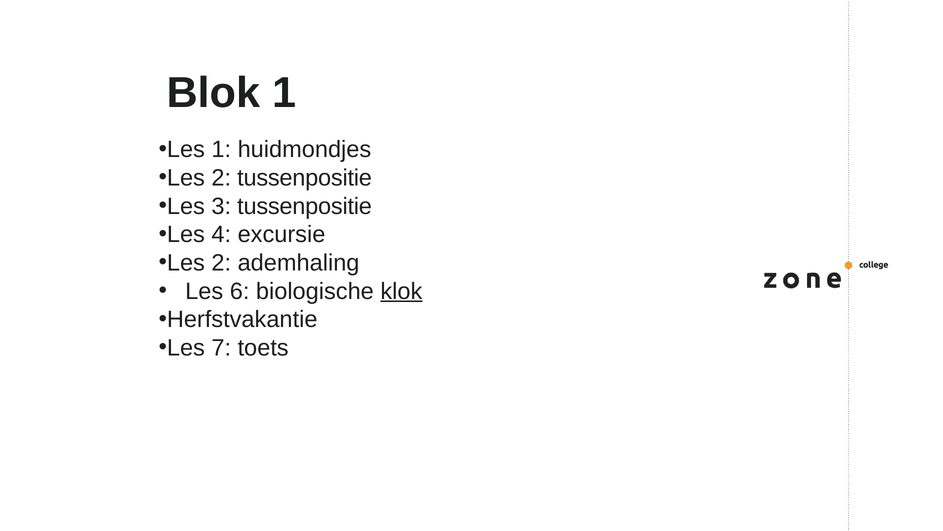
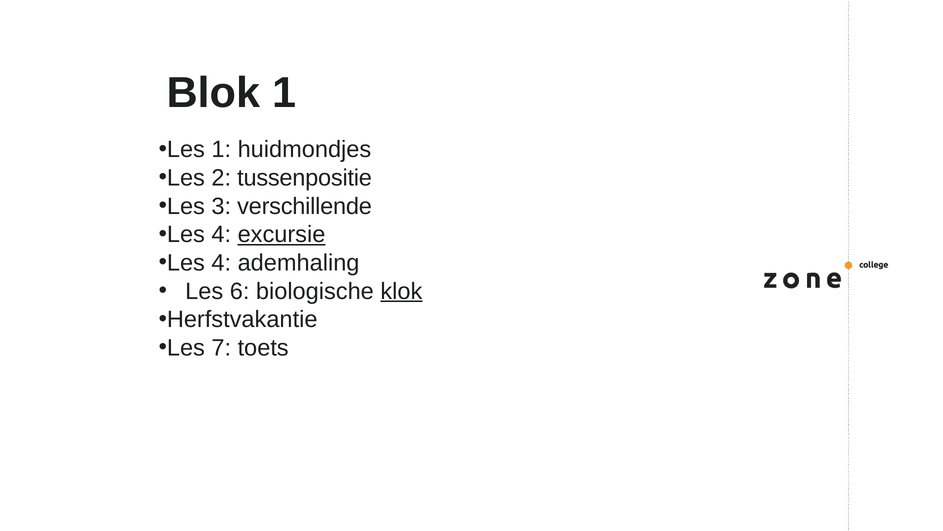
3 tussenpositie: tussenpositie -> verschillende (305, 206)
excursie underline: none -> present (281, 234)
2: 2 -> 4 (221, 263)
